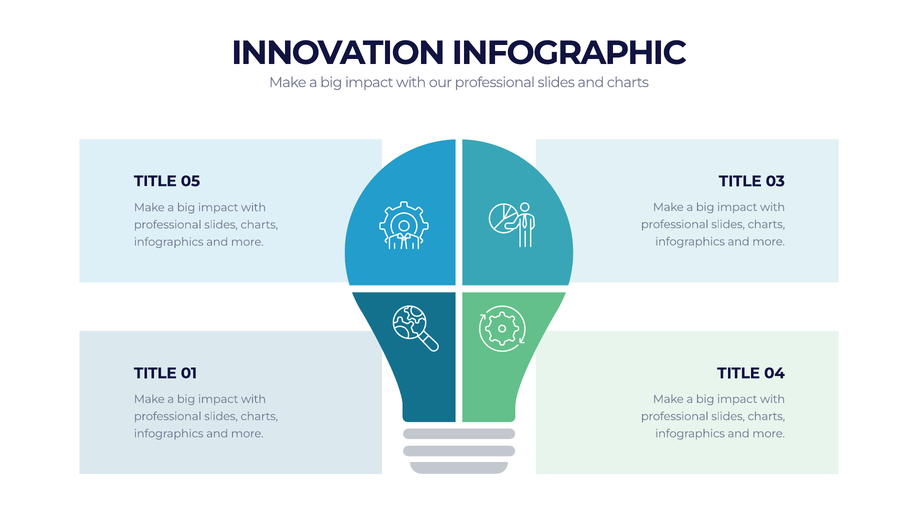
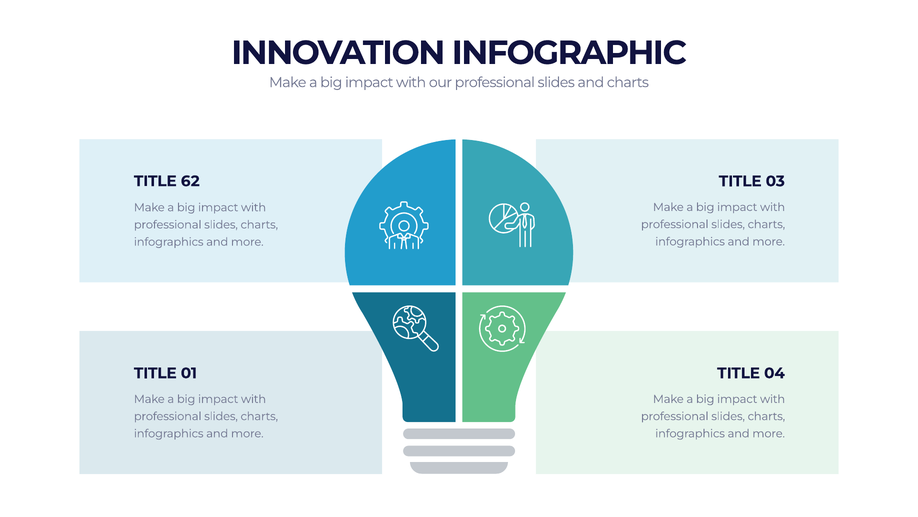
05: 05 -> 62 (190, 181)
